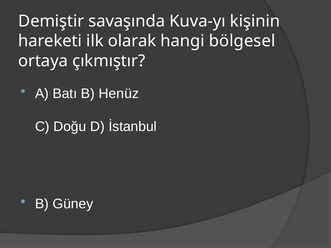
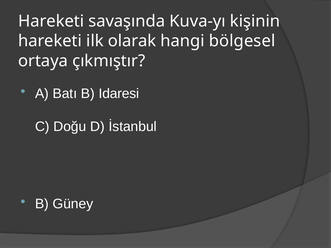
Demiştir: Demiştir -> Hareketi (51, 21)
Henüz: Henüz -> Idaresi (119, 94)
